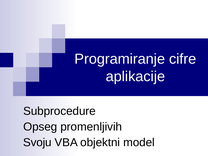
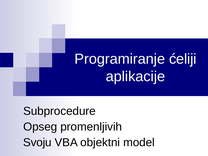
cifre: cifre -> ćeliji (183, 59)
